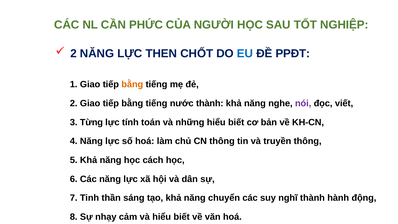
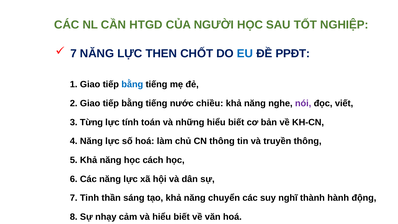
PHỨC: PHỨC -> HTGD (146, 25)
2: 2 -> 7 (74, 54)
bằng colour: orange -> blue (132, 84)
nước thành: thành -> chiều (210, 103)
